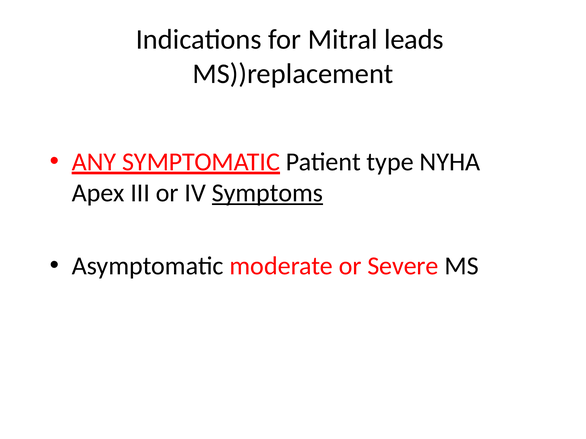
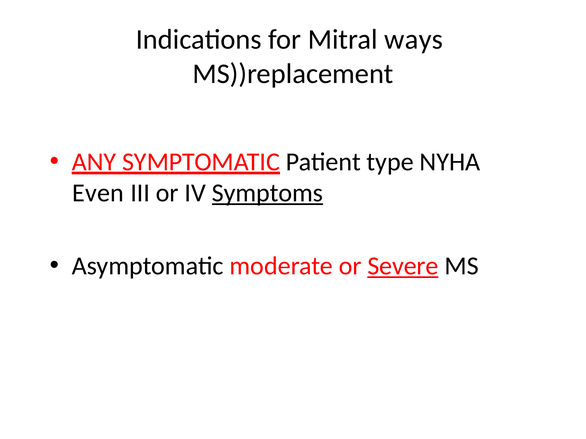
leads: leads -> ways (414, 40)
Apex: Apex -> Even (98, 193)
Severe underline: none -> present (403, 266)
